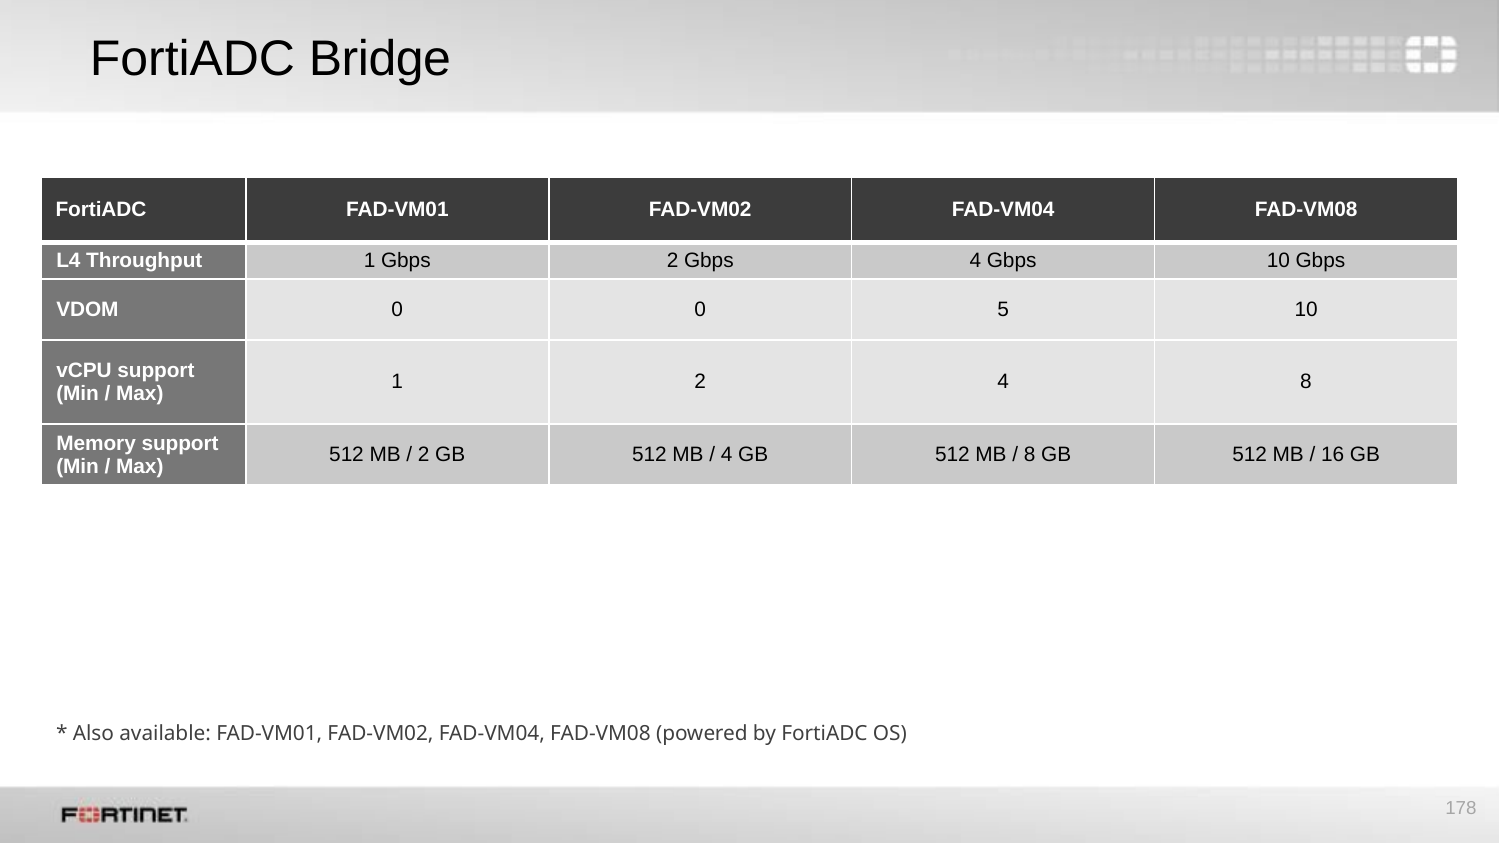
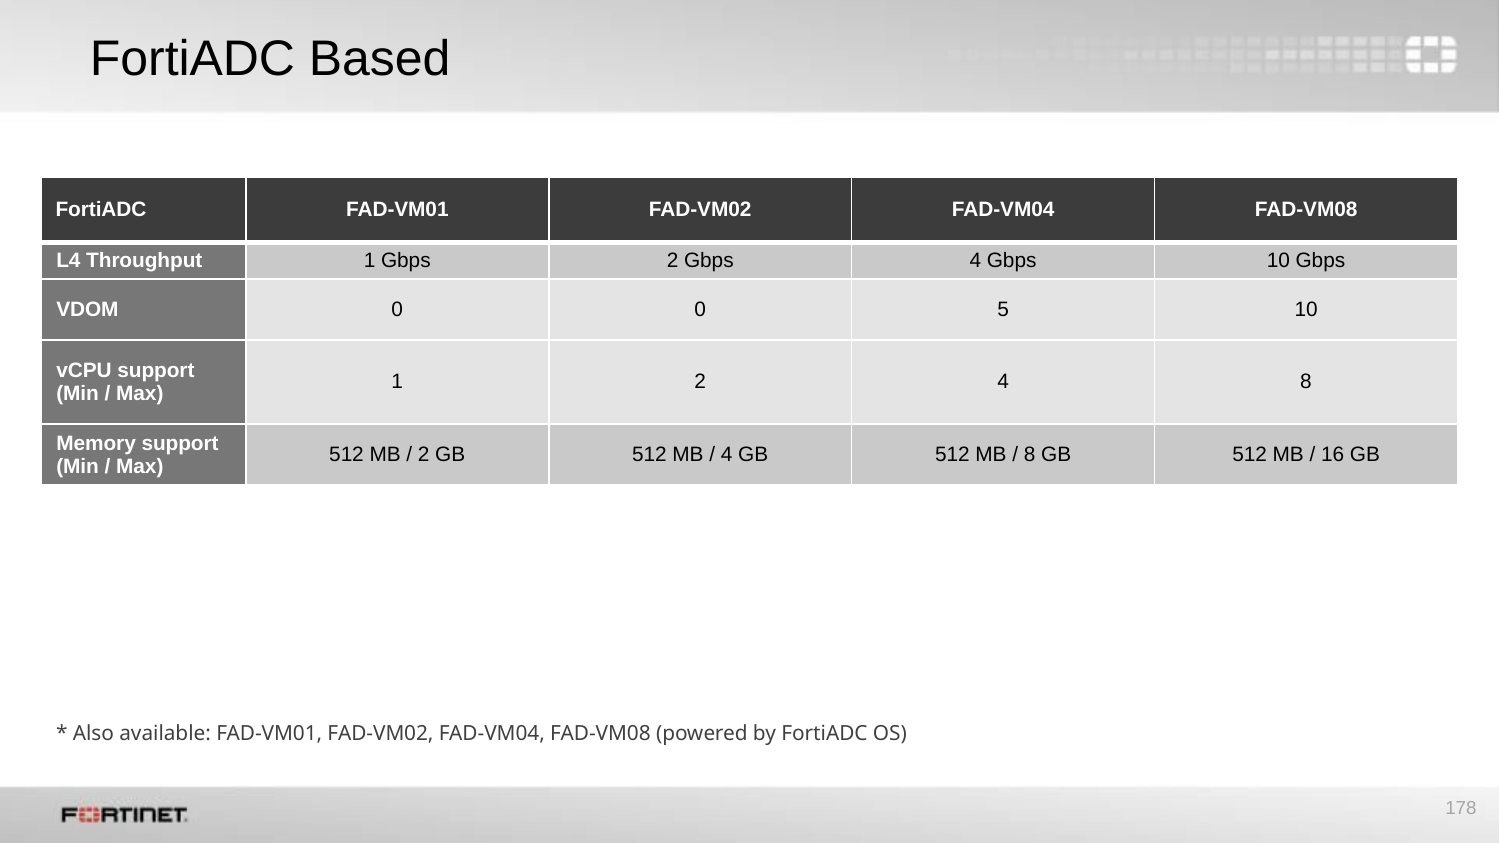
Bridge: Bridge -> Based (380, 59)
